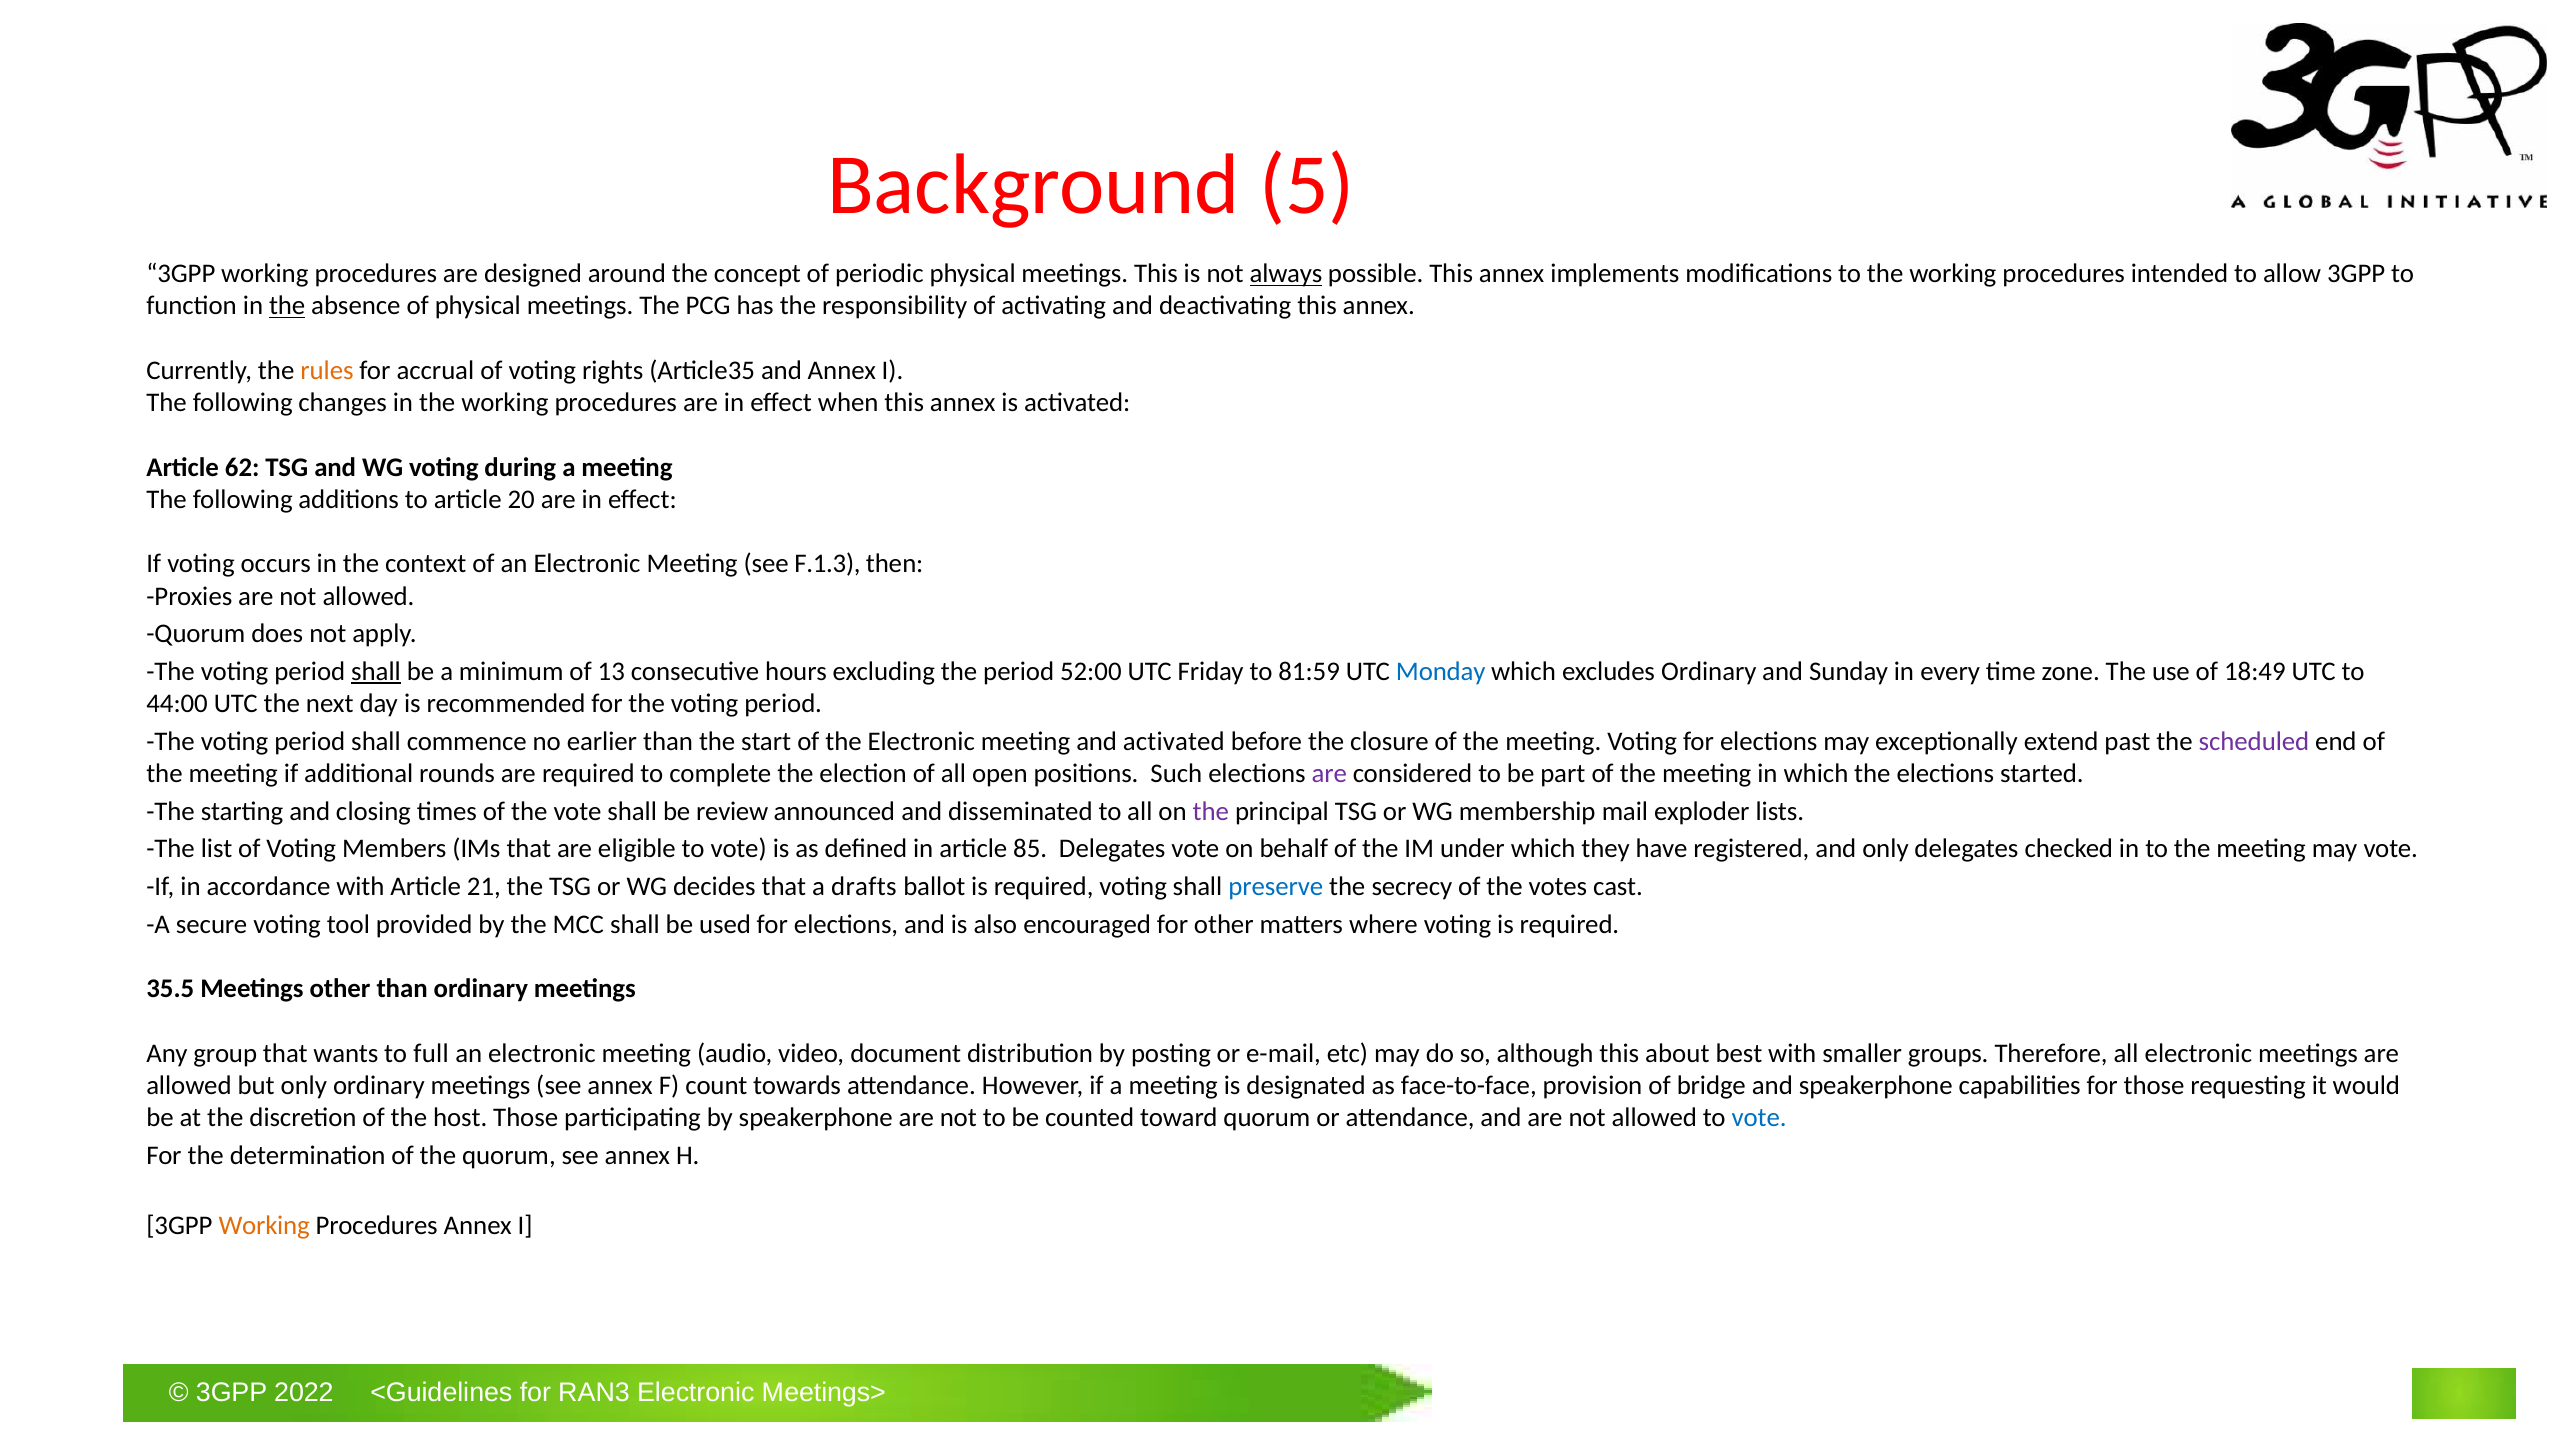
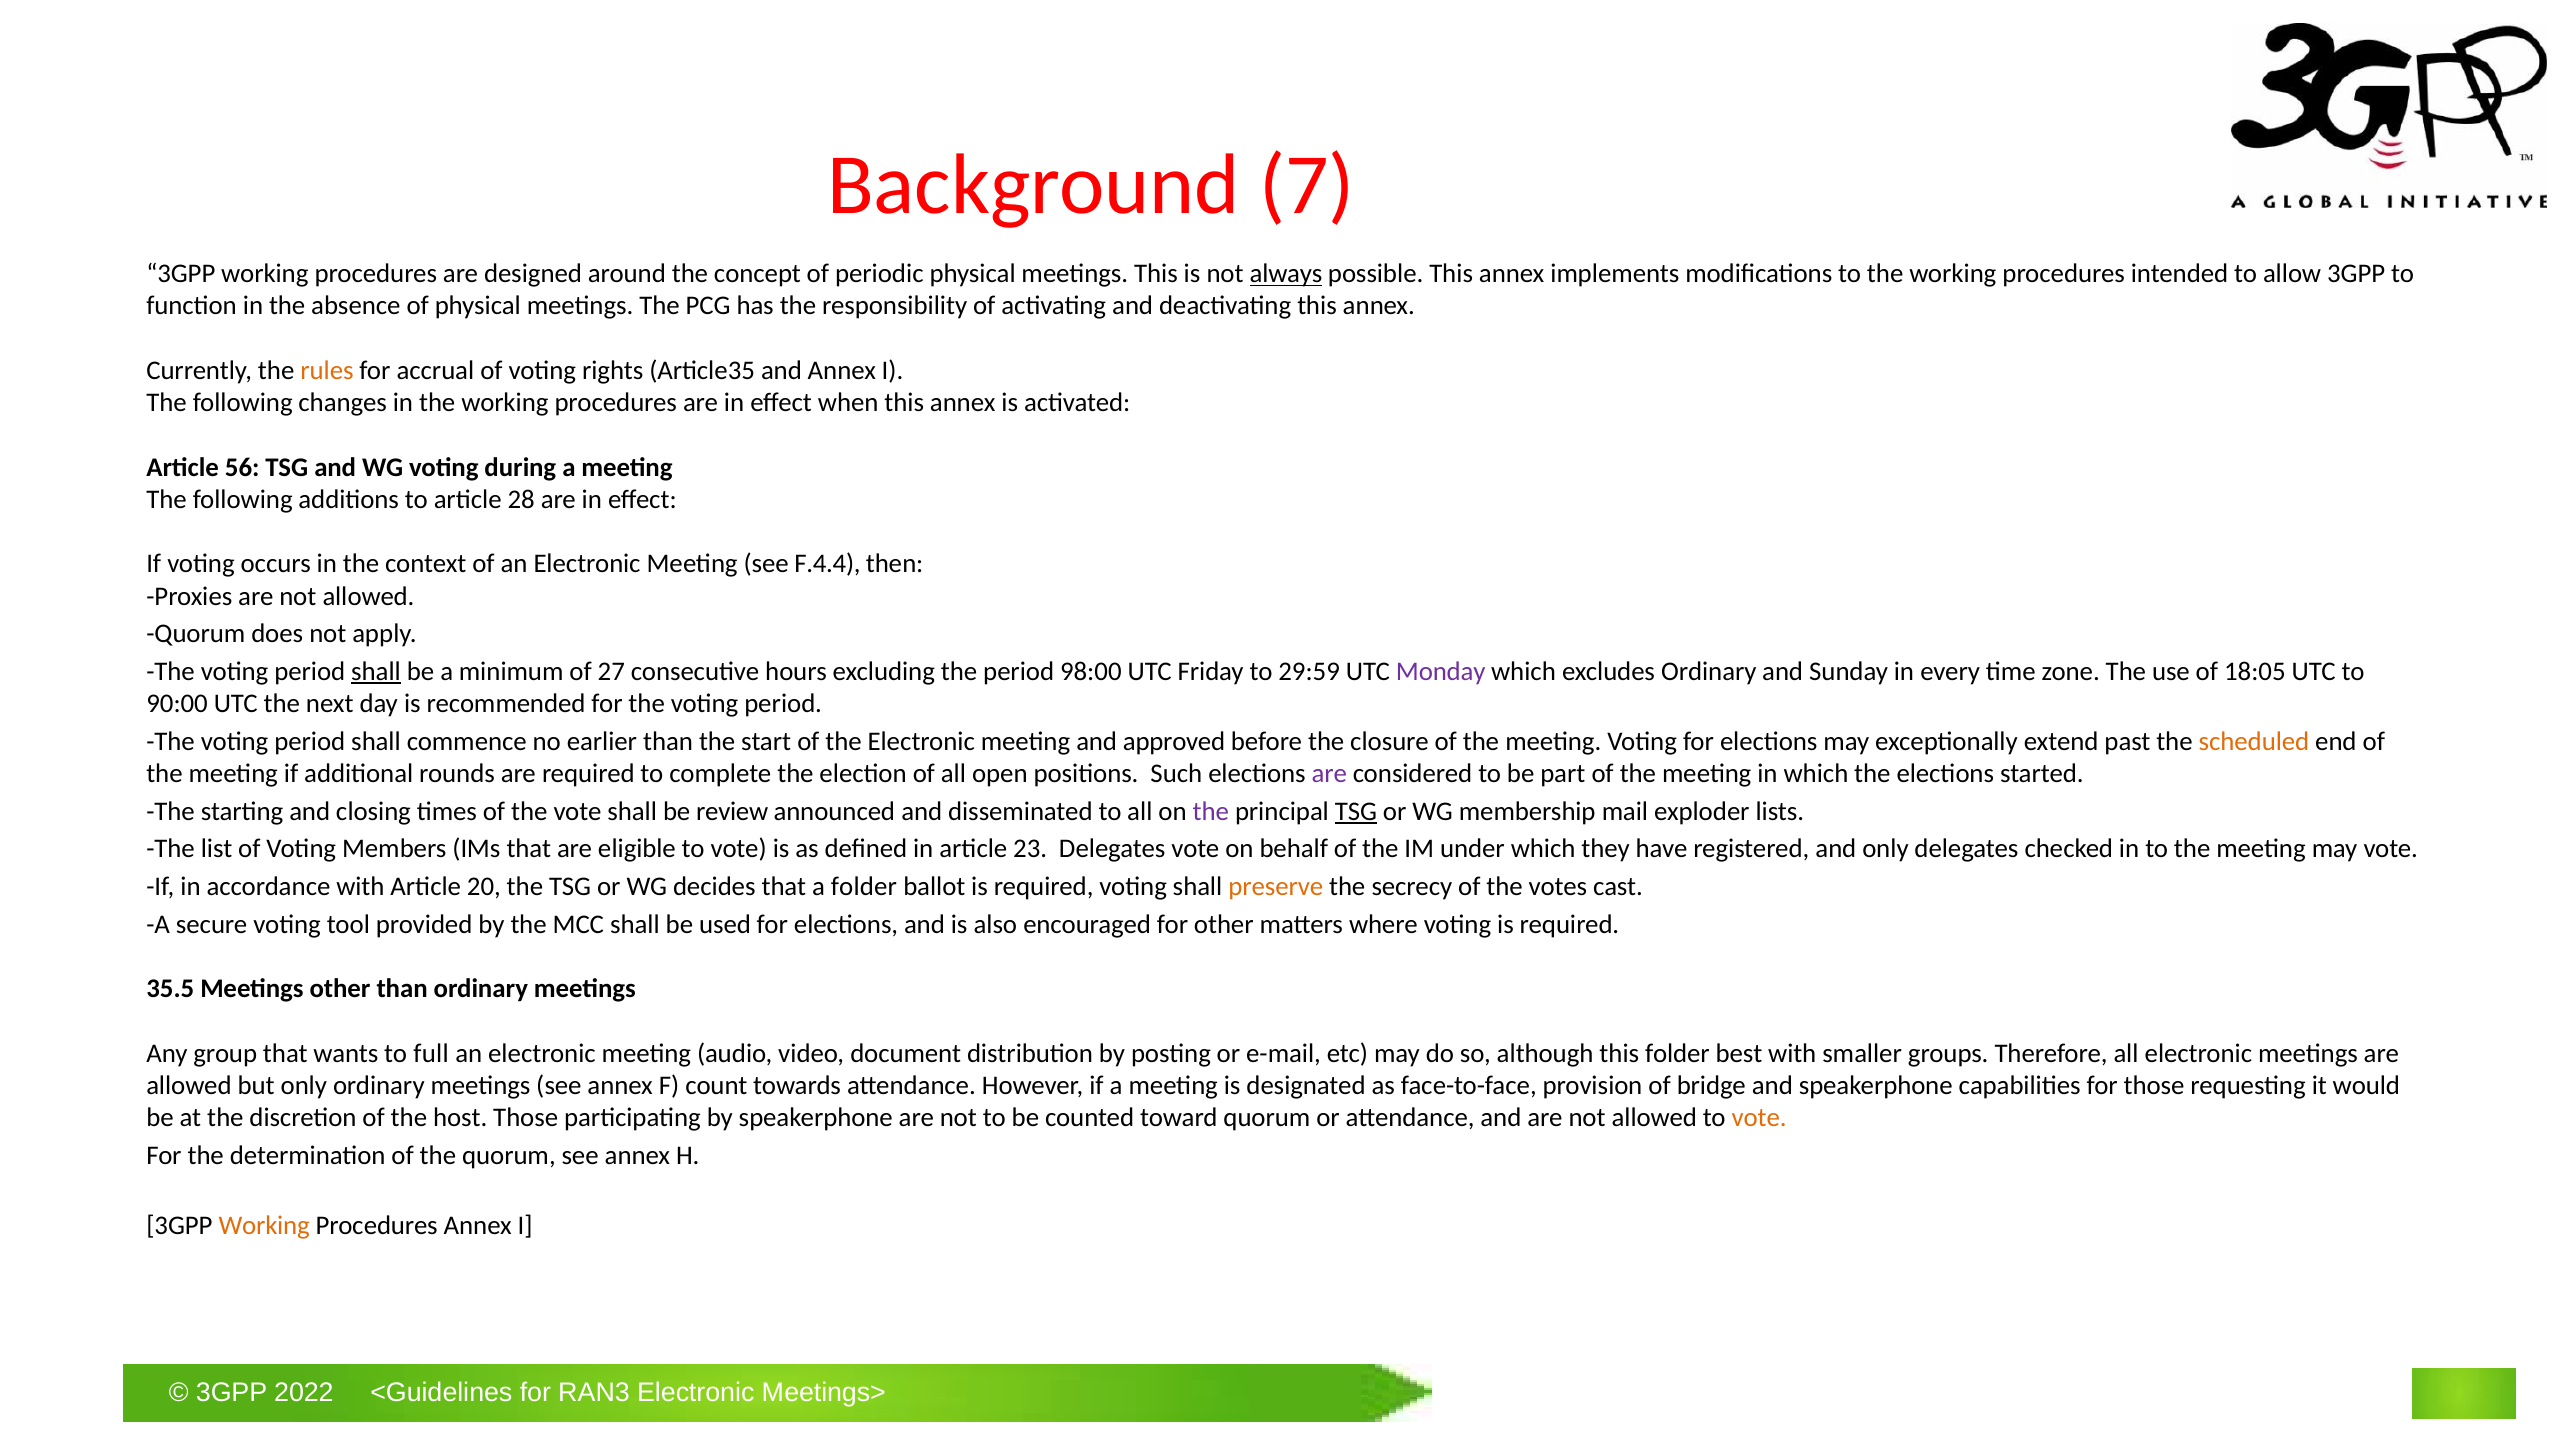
5: 5 -> 7 (1307, 185)
the underline: present -> none (287, 306)
62: 62 -> 56 (242, 467)
20: 20 -> 28 (521, 500)
F.1.3: F.1.3 -> F.4.4 (827, 564)
13: 13 -> 27 (611, 672)
52:00: 52:00 -> 98:00 (1091, 672)
81:59: 81:59 -> 29:59 (1309, 672)
Monday colour: blue -> purple (1441, 672)
18:49: 18:49 -> 18:05 (2255, 672)
44:00: 44:00 -> 90:00 (177, 704)
and activated: activated -> approved (1174, 742)
scheduled colour: purple -> orange (2254, 742)
TSG underline: none -> present (1356, 811)
85: 85 -> 23 (1030, 849)
21: 21 -> 20 (484, 887)
a drafts: drafts -> folder (864, 887)
preserve colour: blue -> orange (1276, 887)
this about: about -> folder (1677, 1053)
vote colour: blue -> orange (1759, 1118)
